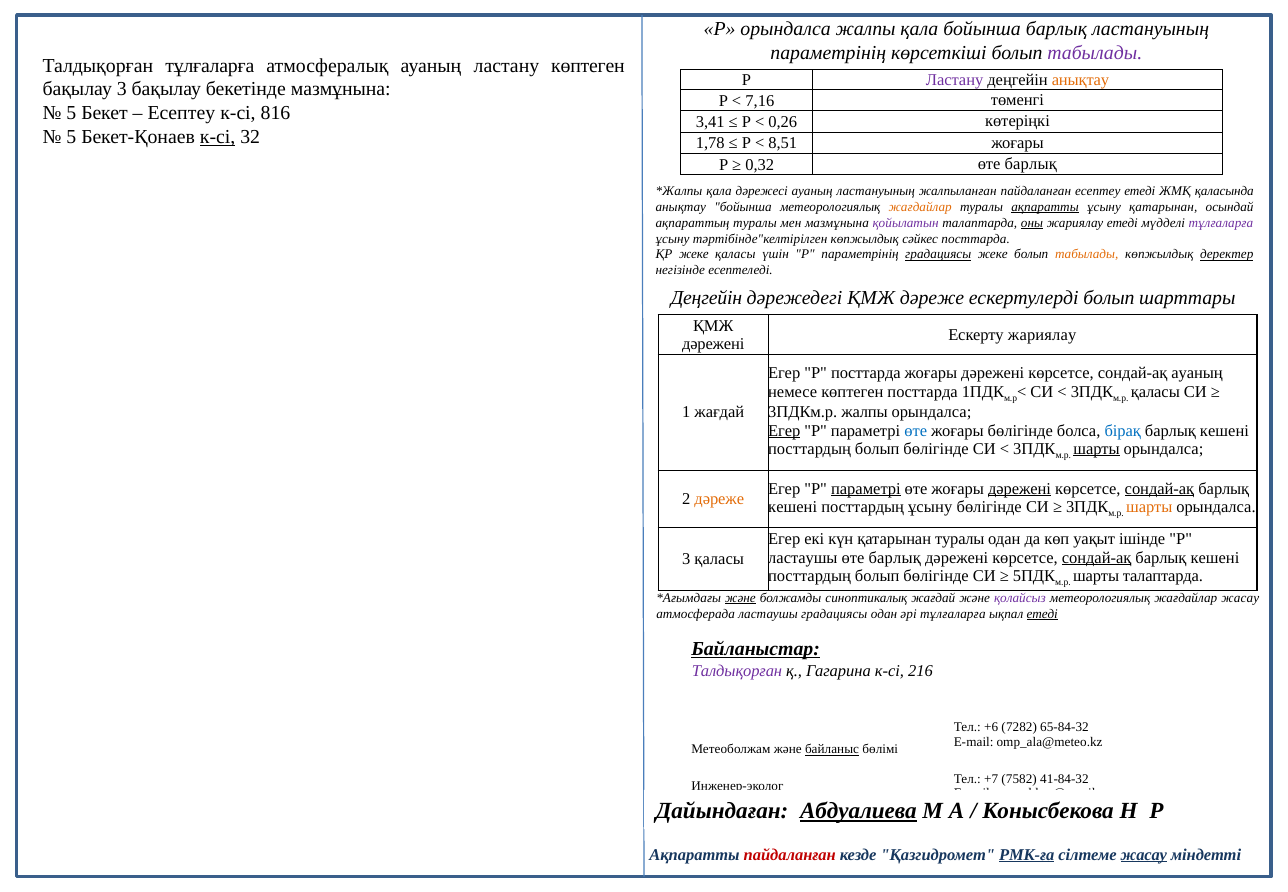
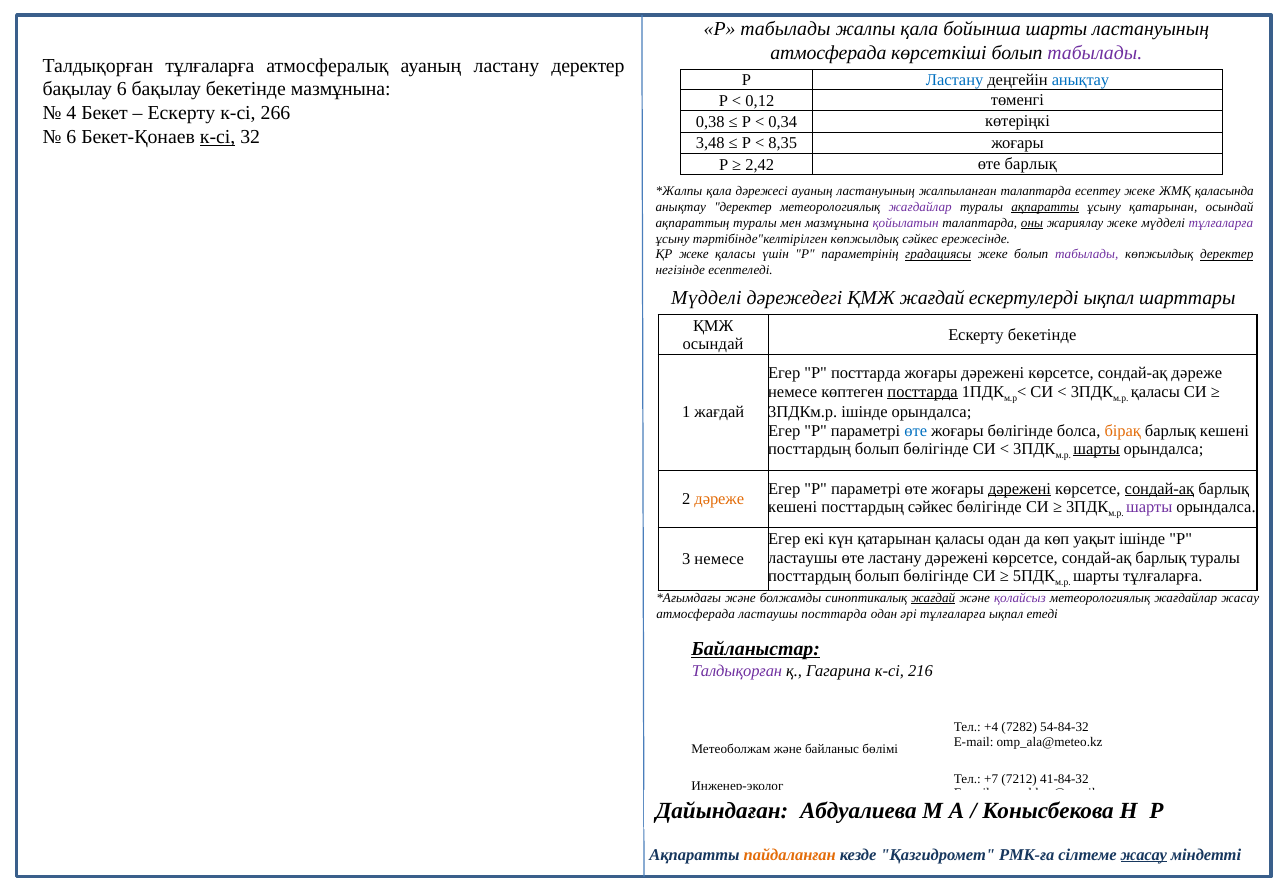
Р орындалса: орындалса -> табылады (786, 29)
бойынша барлық: барлық -> шарты (1057, 29)
параметрінің: параметрінің -> атмосферада (828, 53)
ластану көптеген: көптеген -> деректер (588, 66)
Ластану colour: purple -> blue (955, 80)
анықтау colour: orange -> blue (1080, 80)
бақылау 3: 3 -> 6 (122, 89)
7,16: 7,16 -> 0,12 (760, 101)
5: 5 -> 4 (71, 113)
Есептеу: Есептеу -> Ескерту (181, 113)
816: 816 -> 266 (275, 113)
3,41: 3,41 -> 0,38 (710, 122)
0,26: 0,26 -> 0,34 (783, 122)
5: 5 -> 6 (71, 137)
1,78: 1,78 -> 3,48 (710, 143)
8,51: 8,51 -> 8,35 (783, 143)
0,32: 0,32 -> 2,42 (760, 165)
жалпыланған пайдаланған: пайдаланған -> талаптарда (1036, 191)
есептеу етеді: етеді -> жеке (1140, 191)
анықтау бойынша: бойынша -> деректер (743, 207)
жағдайлар colour: orange -> purple (920, 207)
жариялау етеді: етеді -> жеке (1122, 223)
сәйкес посттарда: посттарда -> ережесінде (976, 239)
табылады colour: orange -> purple (1087, 254)
Деңгейін: Деңгейін -> Мүдделі (706, 298)
ҚМЖ дәреже: дәреже -> жағдай (932, 298)
ескертулерді болып: болып -> ықпал (1109, 298)
Ескерту жариялау: жариялау -> бекетінде (1042, 335)
дәрежені: дәрежені -> осындай (713, 344)
сондай-ақ ауаның: ауаның -> дәреже (1197, 373)
посттарда underline: none -> present (923, 391)
3ПДКм.р жалпы: жалпы -> ішінде (864, 412)
Егер underline: present -> none (784, 430)
бірақ colour: blue -> orange (1123, 430)
параметрі underline: present -> none (866, 488)
посттардың ұсыну: ұсыну -> сәйкес (930, 507)
шарты colour: orange -> purple (1149, 507)
қатарынан туралы: туралы -> қаласы (960, 539)
барлық: барлық -> ластану (895, 558)
сондай-ақ underline: present -> none (1097, 558)
кешені: кешені -> туралы (1215, 558)
3 қаласы: қаласы -> немесе (719, 559)
шарты талаптарда: талаптарда -> тұлғаларға (1163, 576)
және underline: present -> none (740, 598)
жағдай underline: none -> present (933, 598)
ластаушы градациясы: градациясы -> посттарда (834, 614)
етеді underline: present -> none (1042, 614)
+6: +6 -> +4 (991, 727)
65-84-32: 65-84-32 -> 54-84-32 (1064, 727)
байланыс underline: present -> none (832, 749)
7582: 7582 -> 7212 (1019, 778)
Абдуалиева underline: present -> none (858, 811)
пайдаланған colour: red -> orange (790, 854)
РМК-ға underline: present -> none (1027, 854)
